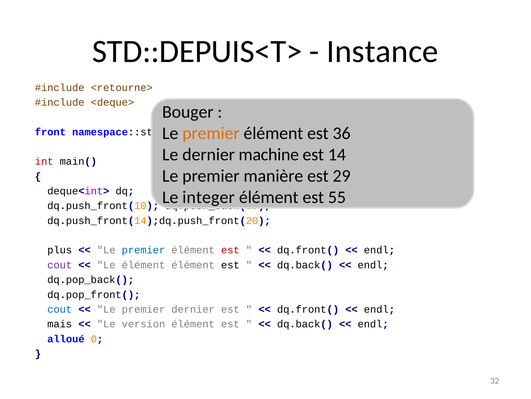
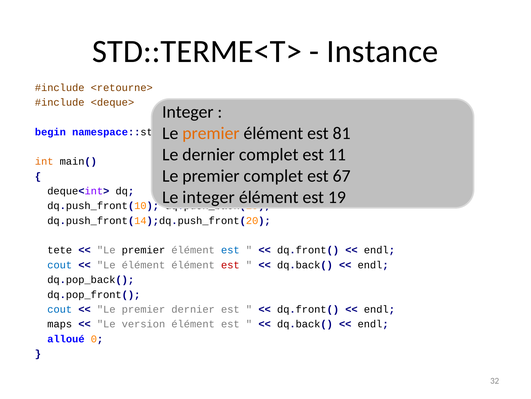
STD::DEPUIS<T>: STD::DEPUIS<T> -> STD::TERME<T> (197, 51)
Bouger: Bouger -> Integer (188, 112)
36: 36 -> 81 (342, 133)
front: front -> begin (50, 132)
dernier machine: machine -> complet (269, 154)
14: 14 -> 11 (337, 154)
int colour: red -> orange (44, 161)
premier manière: manière -> complet (273, 176)
29: 29 -> 67 (342, 176)
55: 55 -> 19 (337, 197)
plus: plus -> tete (60, 250)
premier colour: blue -> black (143, 250)
est colour: red -> blue (230, 250)
cout colour: purple -> blue (60, 265)
est colour: black -> red (230, 265)
mais: mais -> maps (60, 324)
